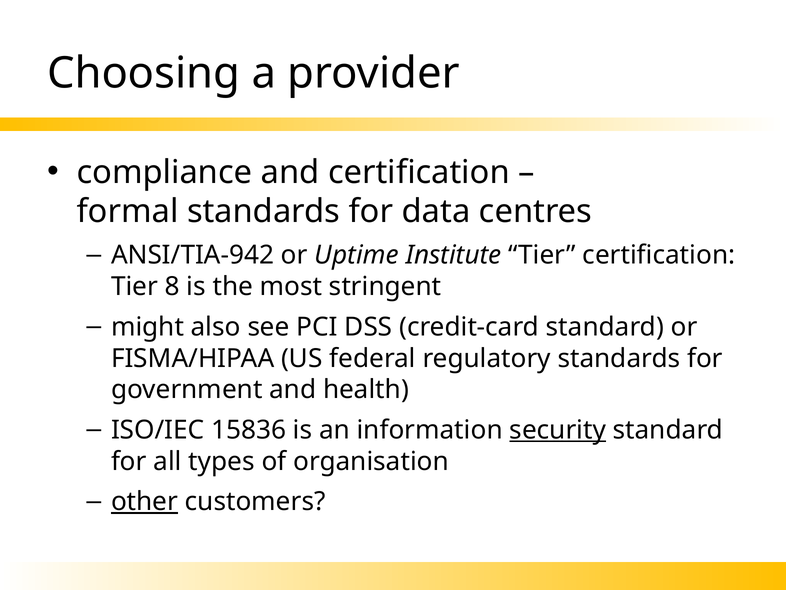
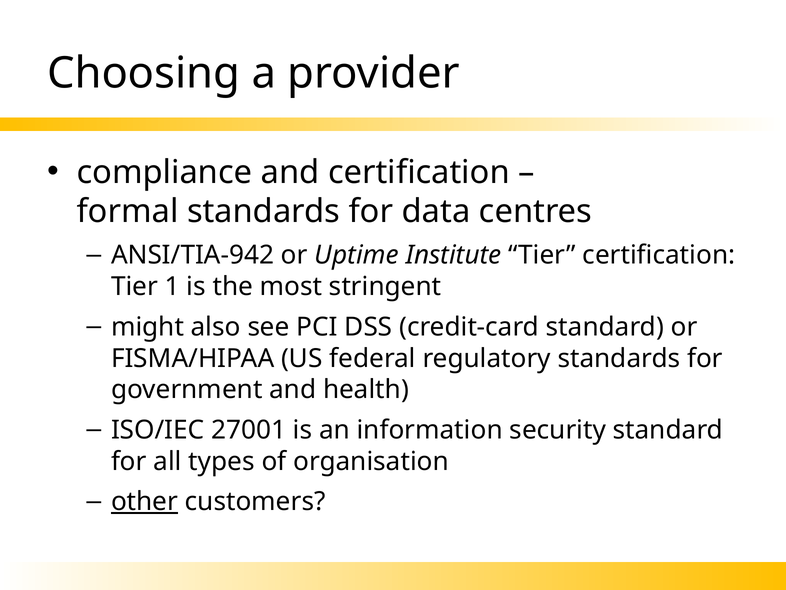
8: 8 -> 1 (172, 286)
15836: 15836 -> 27001 (249, 430)
security underline: present -> none (558, 430)
